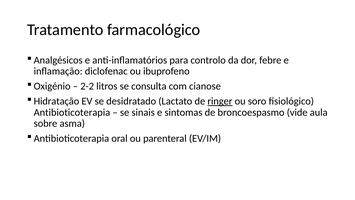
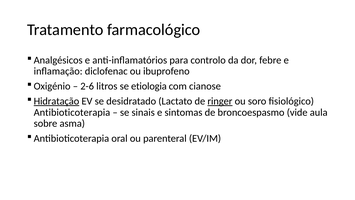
2-2: 2-2 -> 2-6 (87, 86)
consulta: consulta -> etiologia (149, 86)
Hidratação underline: none -> present (56, 101)
